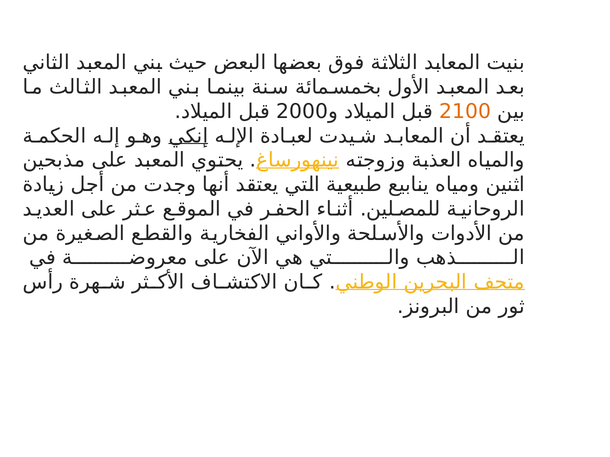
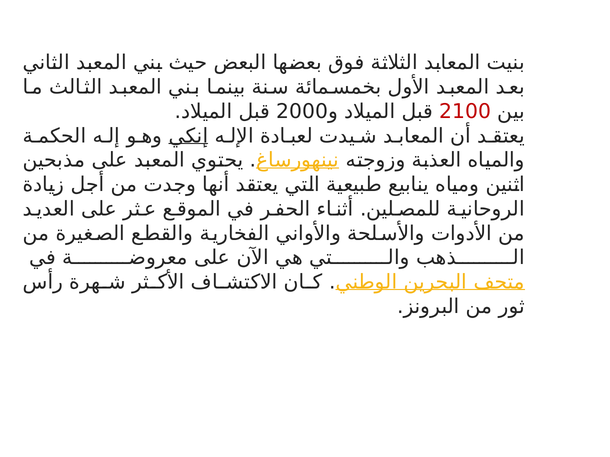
2100 colour: orange -> red (465, 112)
